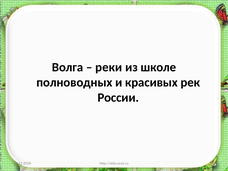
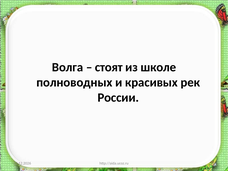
реки: реки -> стоят (109, 67)
